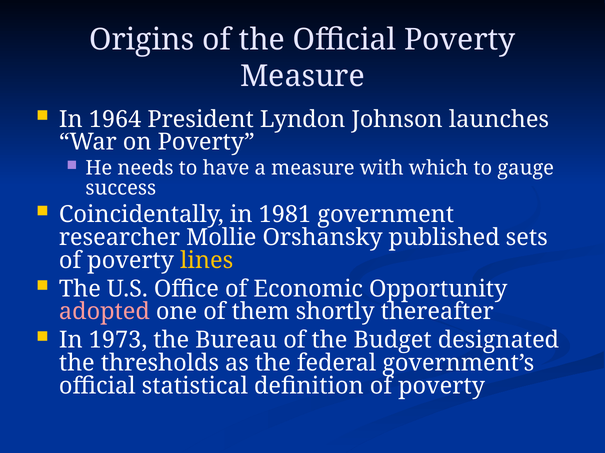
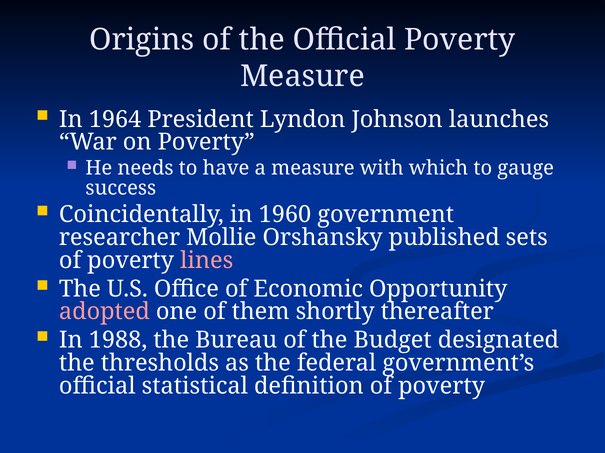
1981: 1981 -> 1960 (285, 215)
lines colour: yellow -> pink (207, 261)
1973: 1973 -> 1988 (118, 341)
